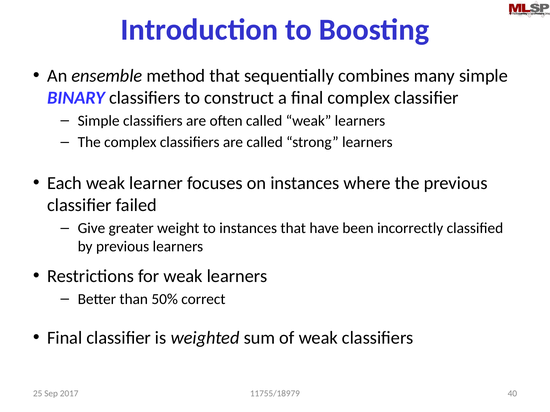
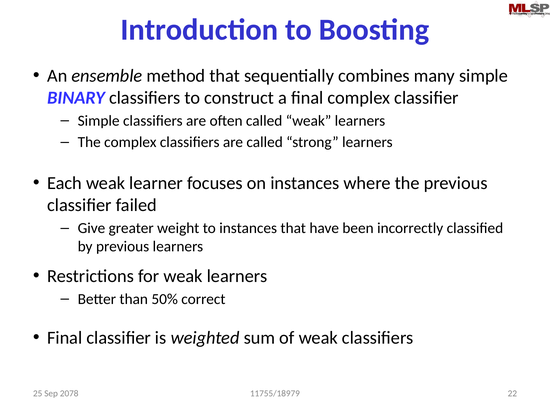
2017: 2017 -> 2078 (69, 394)
40: 40 -> 22 (512, 394)
